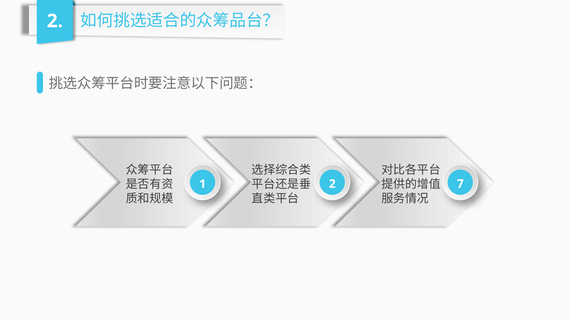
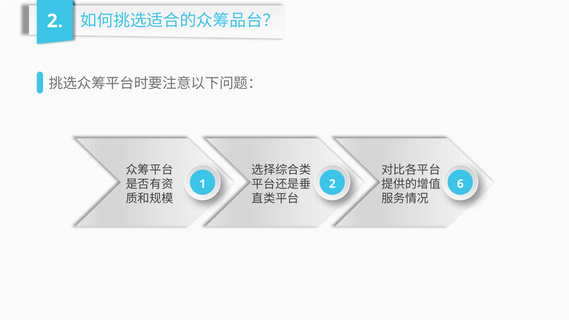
7: 7 -> 6 (460, 184)
